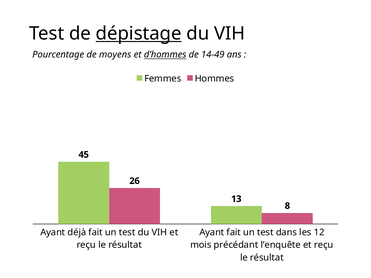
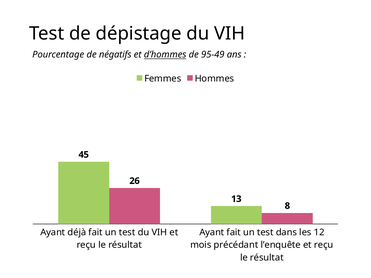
dépistage underline: present -> none (139, 34)
moyens: moyens -> négatifs (115, 55)
14-49: 14-49 -> 95-49 (213, 55)
